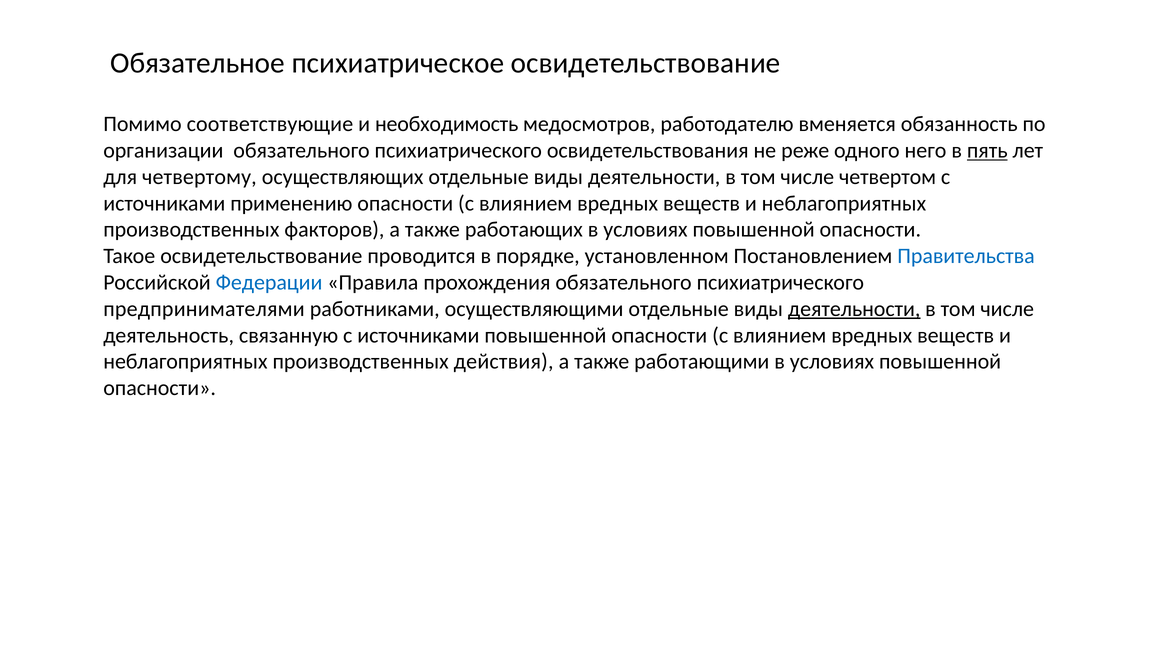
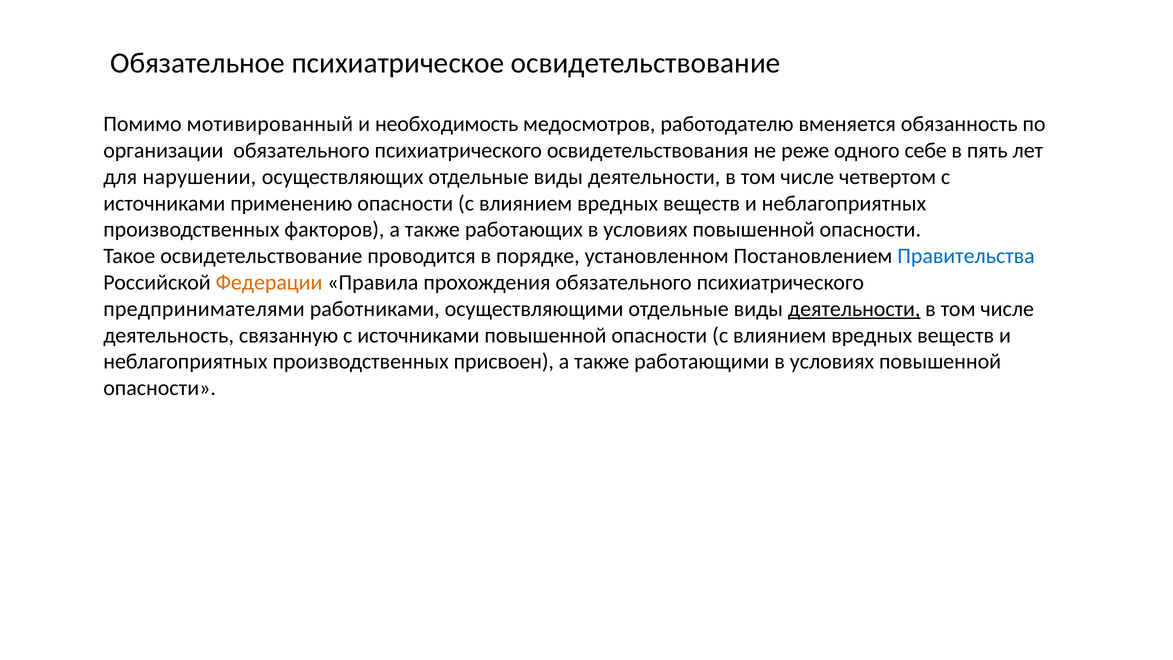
соответствующие: соответствующие -> мотивированный (270, 124)
него: него -> себе (926, 150)
пять underline: present -> none (987, 150)
четвертому: четвертому -> нарушении (199, 177)
Федерации colour: blue -> orange (269, 282)
действия: действия -> присвоен (504, 362)
